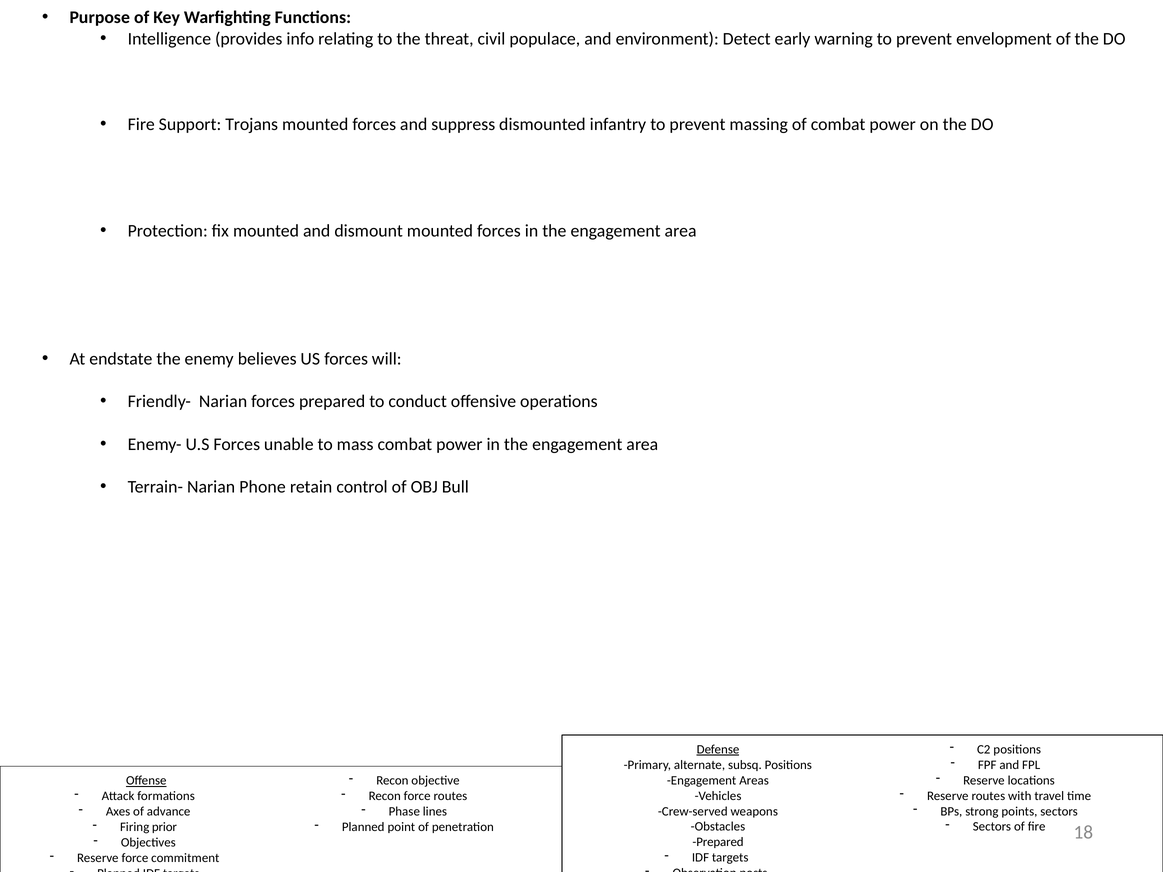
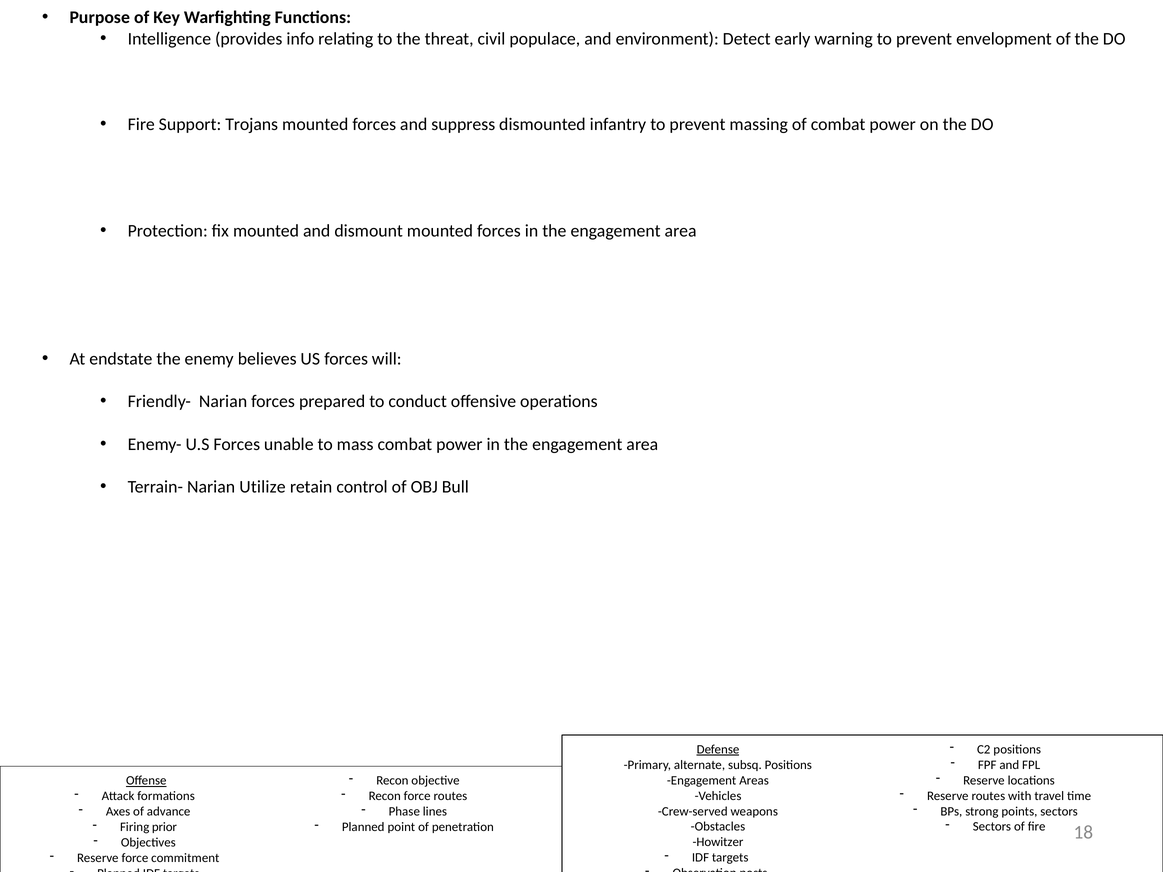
Phone: Phone -> Utilize (263, 487)
Prepared: Prepared -> Howitzer (718, 842)
